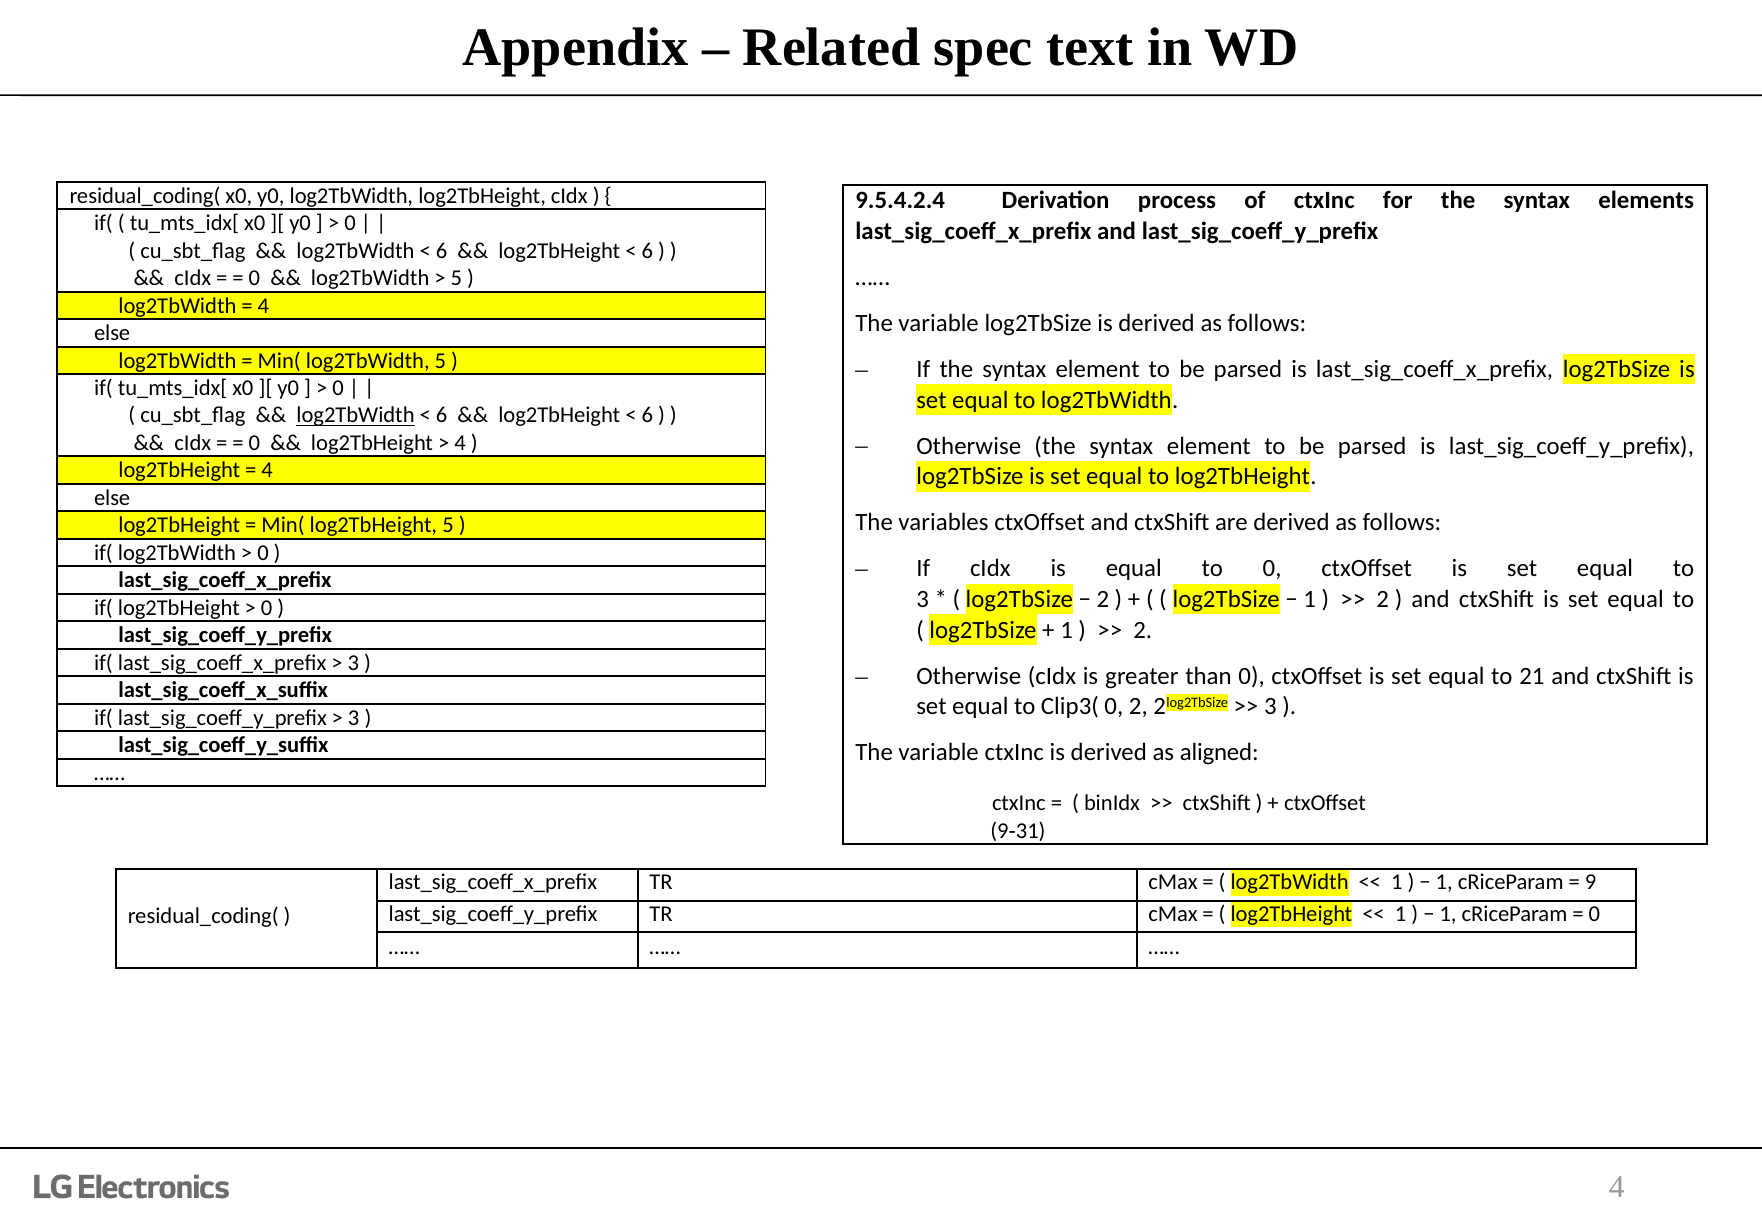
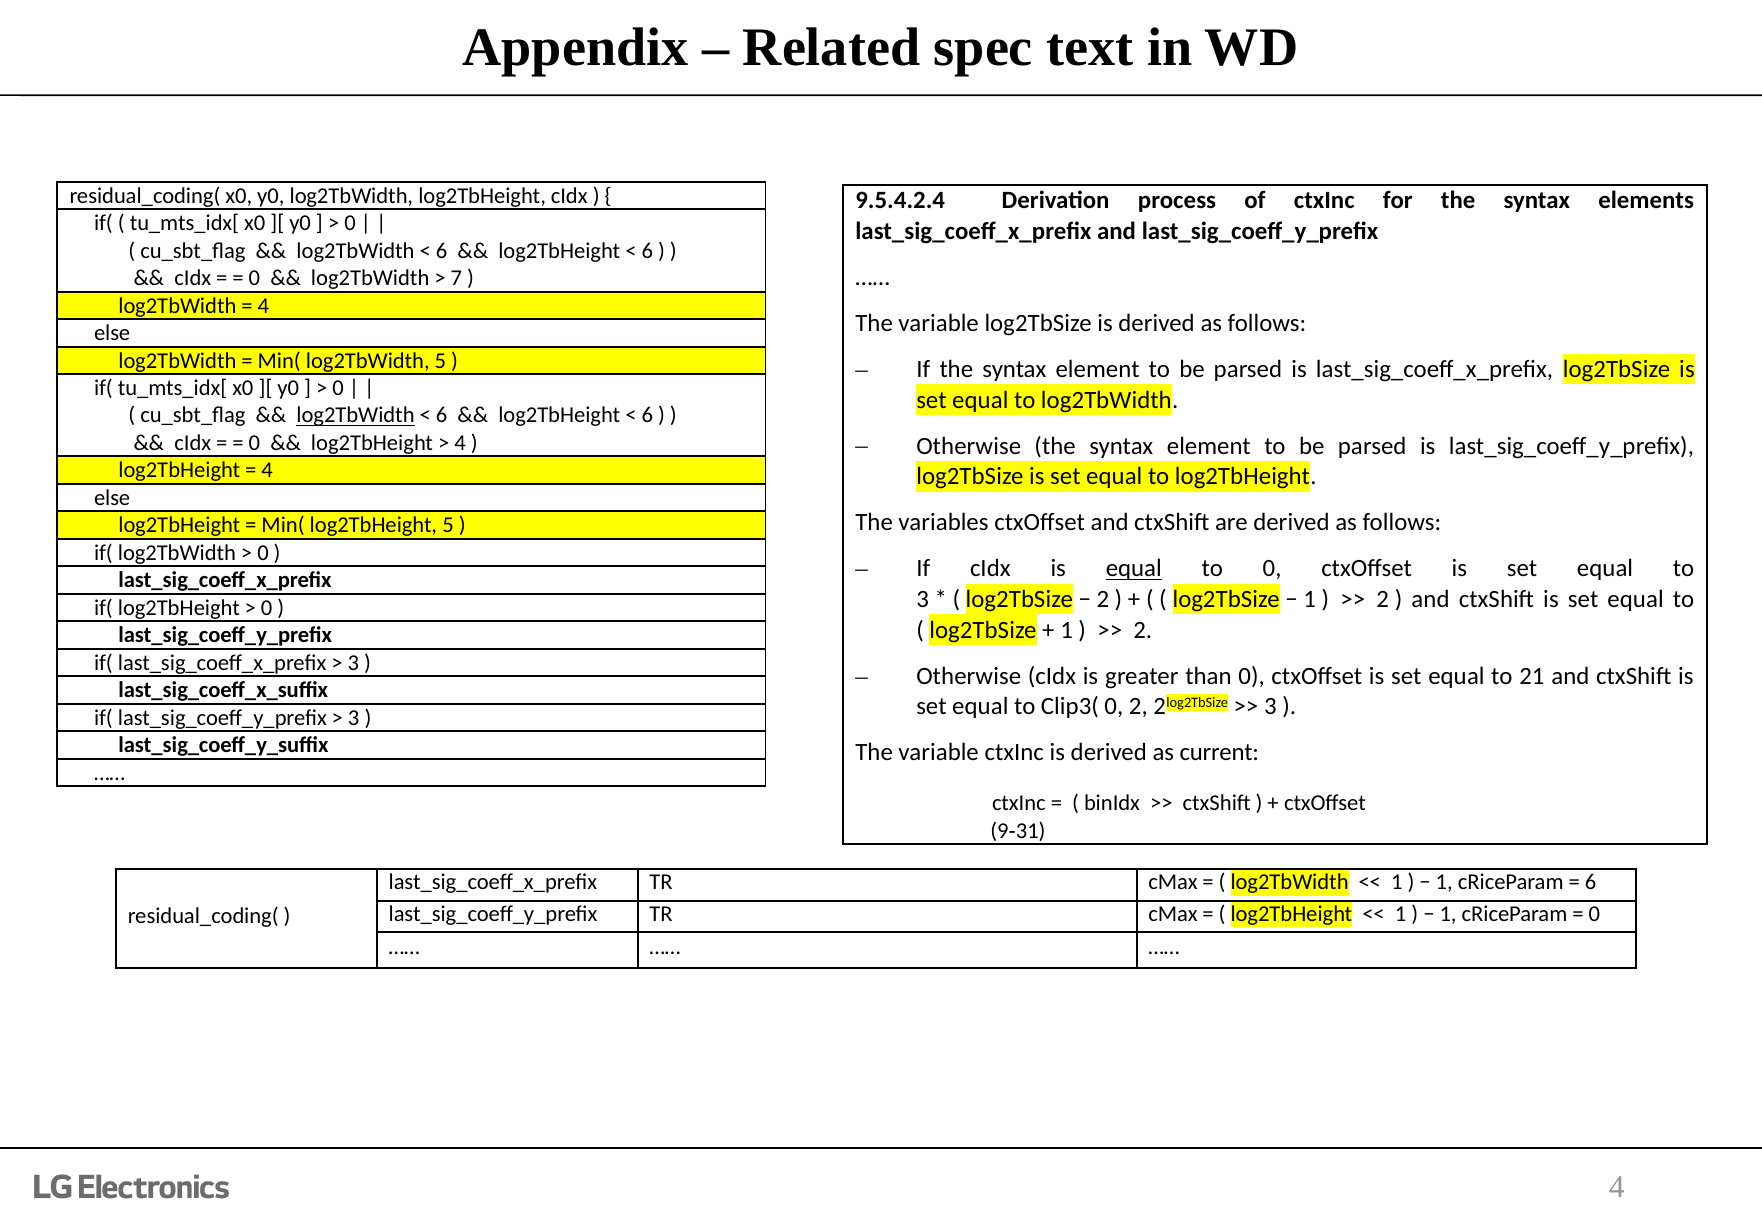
5: 5 -> 7 (456, 278)
equal underline: none -> present (1134, 569)
aligned: aligned -> current (1219, 753)
9: 9 -> 6 (1591, 882)
